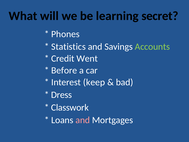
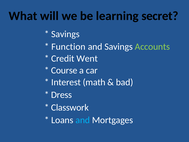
Phones: Phones -> Savings (65, 34)
Statistics: Statistics -> Function (68, 47)
Before: Before -> Course (64, 70)
keep: keep -> math (94, 82)
and colour: pink -> light blue (83, 120)
